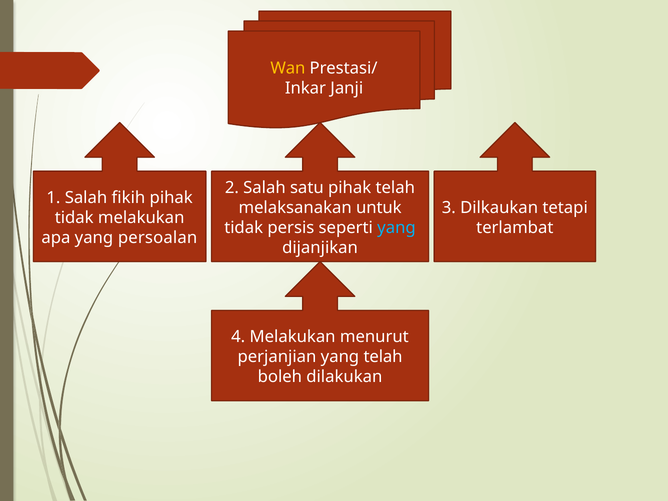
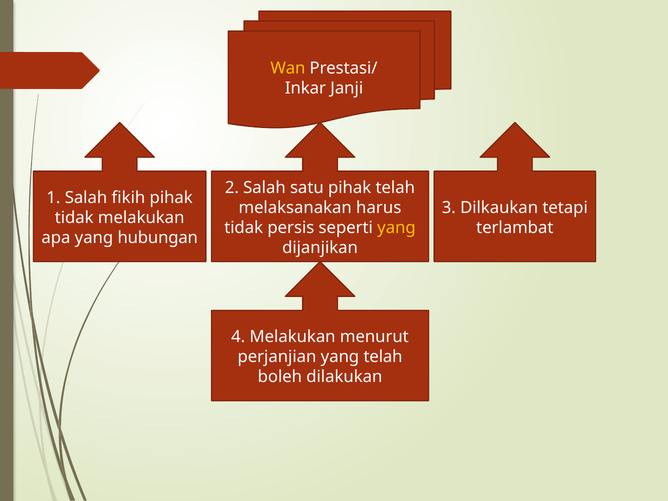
untuk: untuk -> harus (379, 208)
yang colour: light blue -> yellow (396, 228)
persoalan: persoalan -> hubungan (158, 238)
